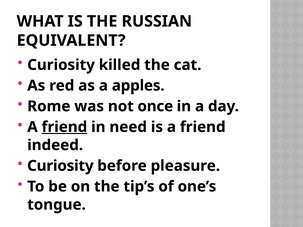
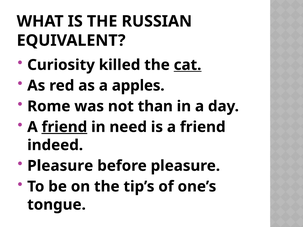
cat underline: none -> present (188, 65)
once: once -> than (155, 106)
Curiosity: Curiosity -> Pleasure (60, 166)
